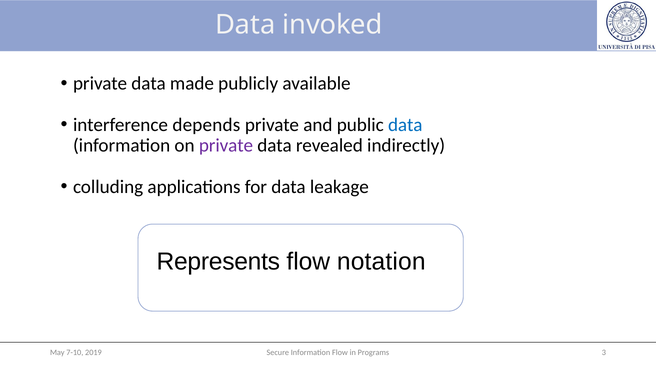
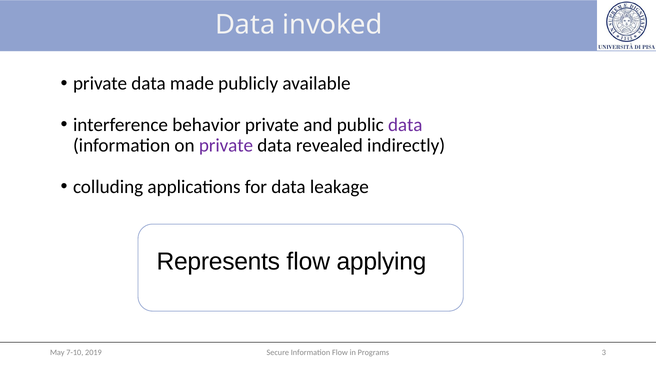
depends: depends -> behavior (206, 125)
data colour: blue -> purple (405, 125)
notation: notation -> applying (381, 262)
